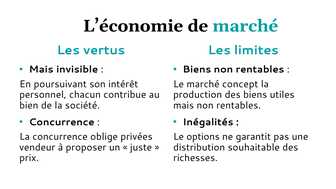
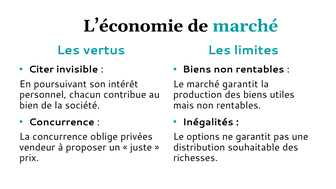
Mais: Mais -> Citer (41, 69)
marché concept: concept -> garantit (240, 84)
